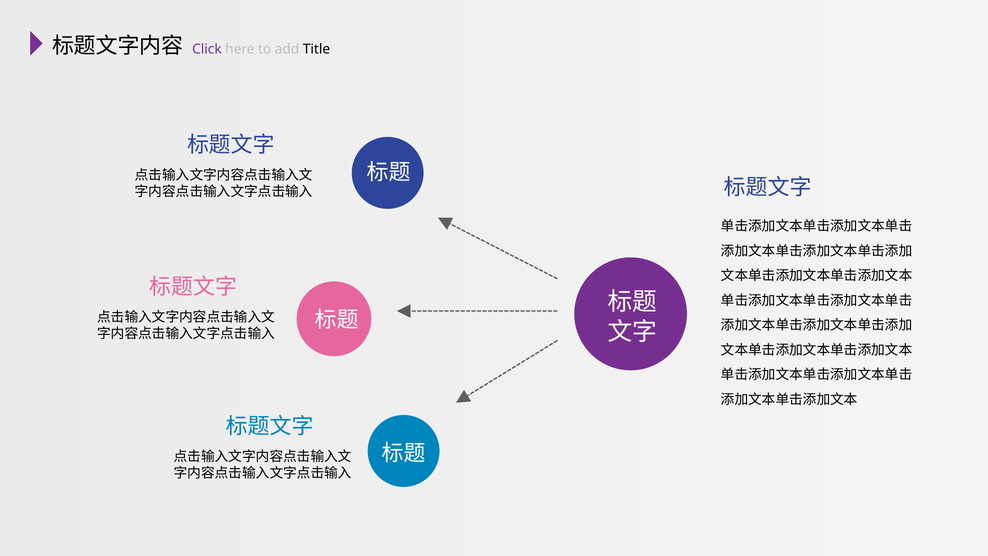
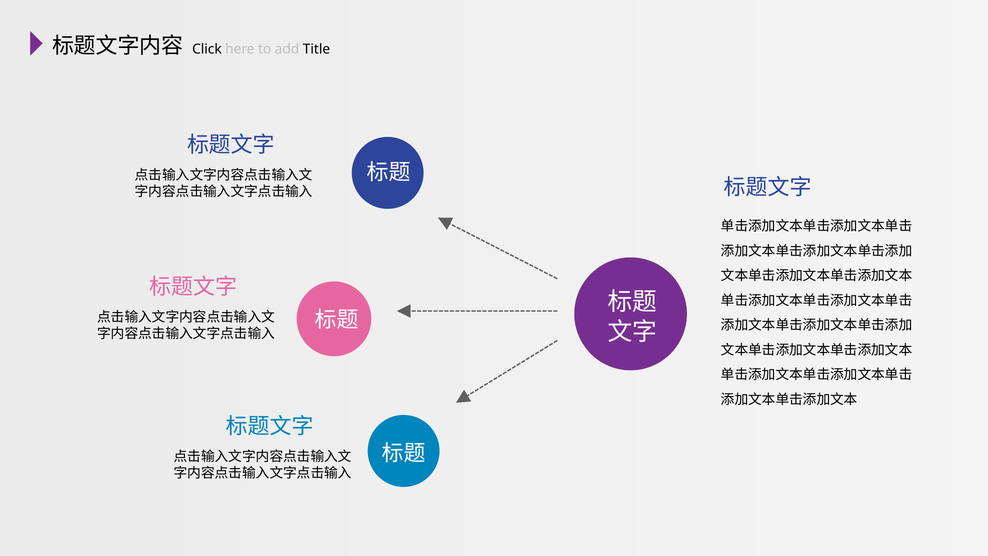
Click colour: purple -> black (207, 49)
